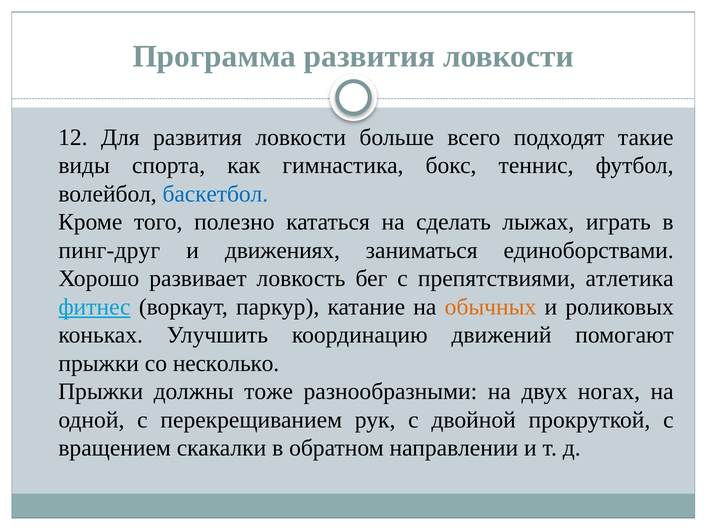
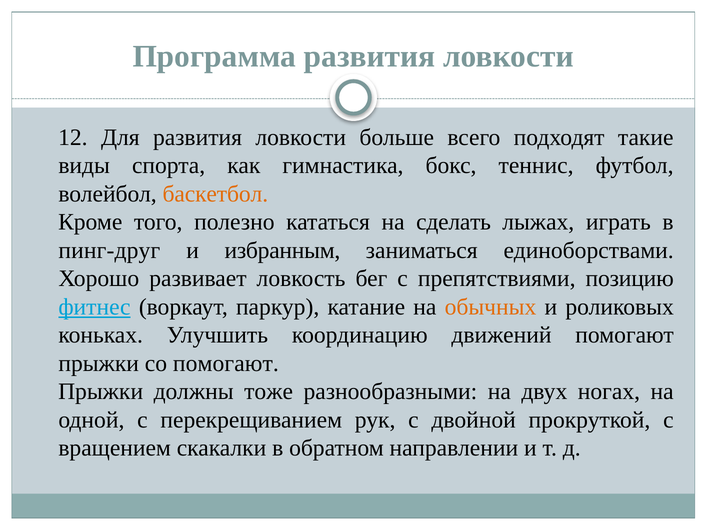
баскетбол colour: blue -> orange (215, 194)
движениях: движениях -> избранным (282, 250)
атлетика: атлетика -> позицию (630, 279)
со несколько: несколько -> помогают (226, 364)
